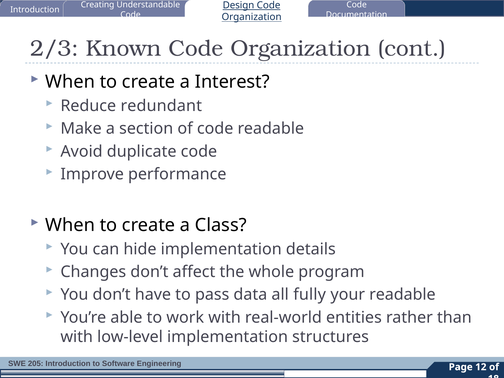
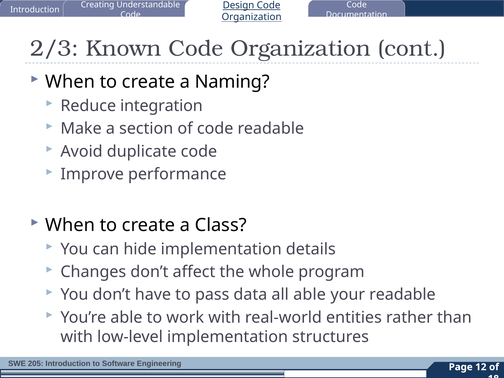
Interest: Interest -> Naming (232, 82)
redundant: redundant -> integration (161, 106)
all fully: fully -> able (310, 295)
